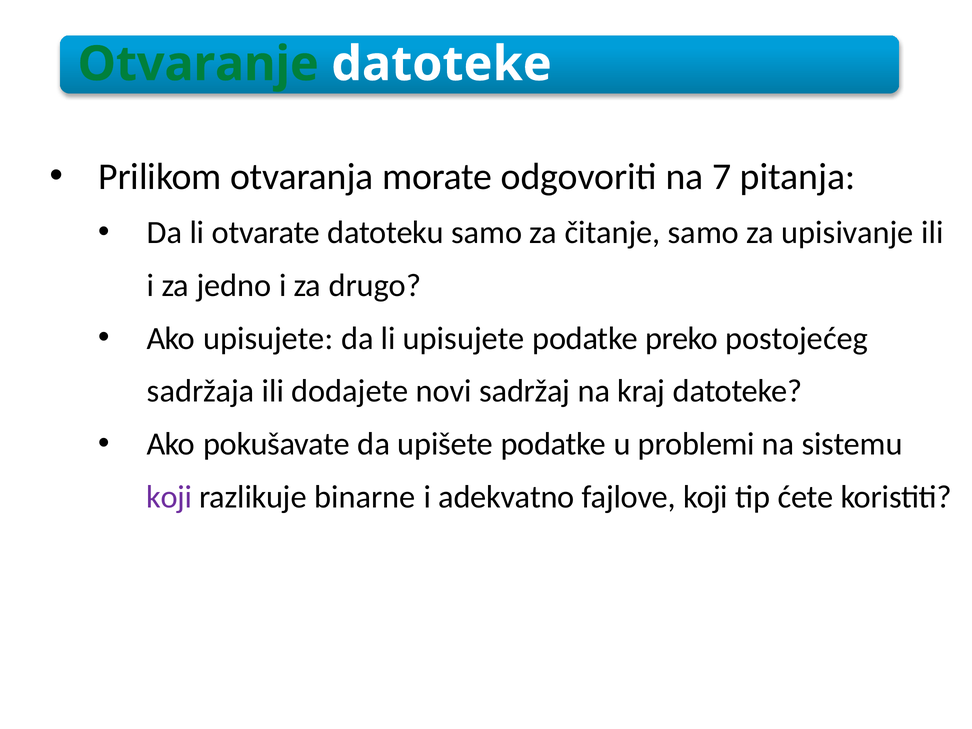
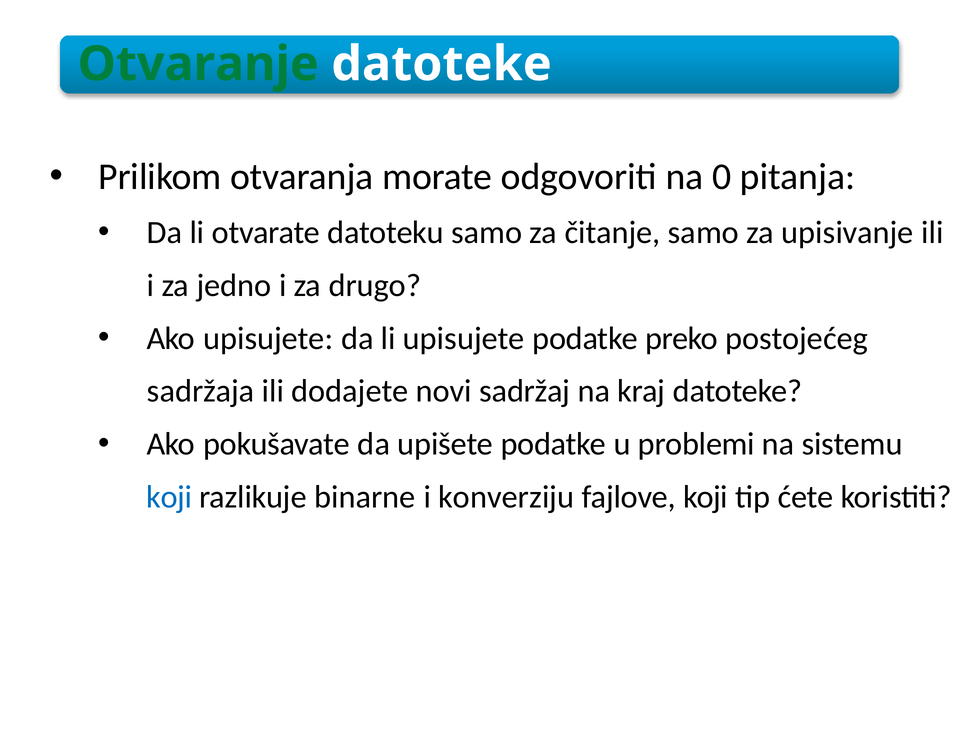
7: 7 -> 0 (722, 177)
koji colour: purple -> blue (169, 497)
adekvatno: adekvatno -> konverziju (506, 497)
